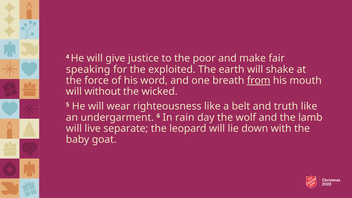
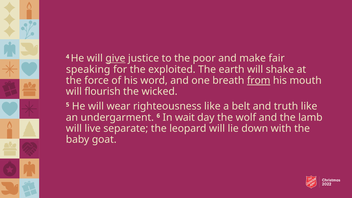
give underline: none -> present (115, 58)
without: without -> flourish (103, 92)
rain: rain -> wait (185, 117)
